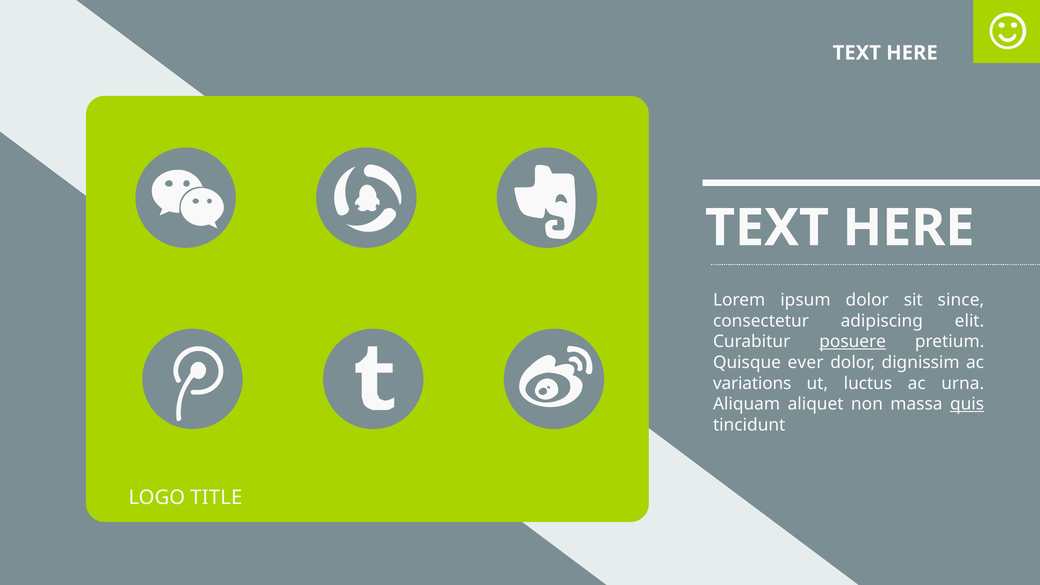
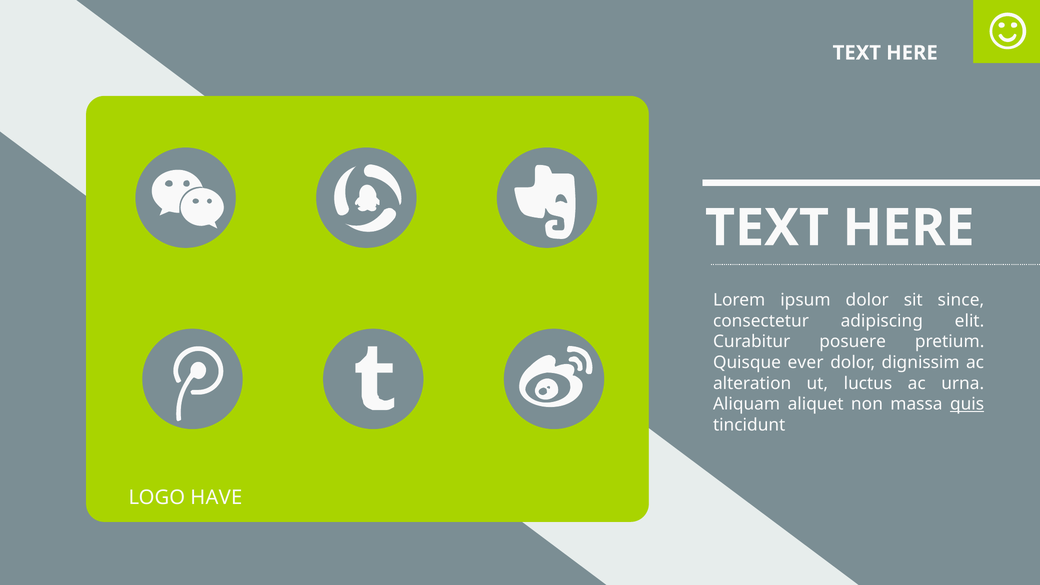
posuere underline: present -> none (853, 342)
variations: variations -> alteration (752, 383)
TITLE: TITLE -> HAVE (216, 497)
